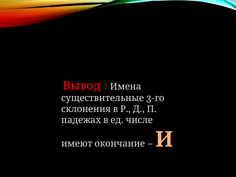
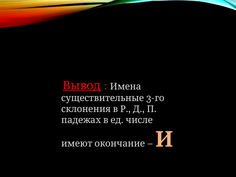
Вывод underline: none -> present (82, 86)
